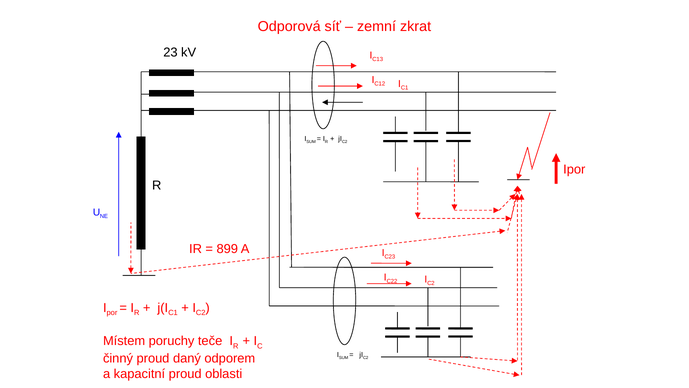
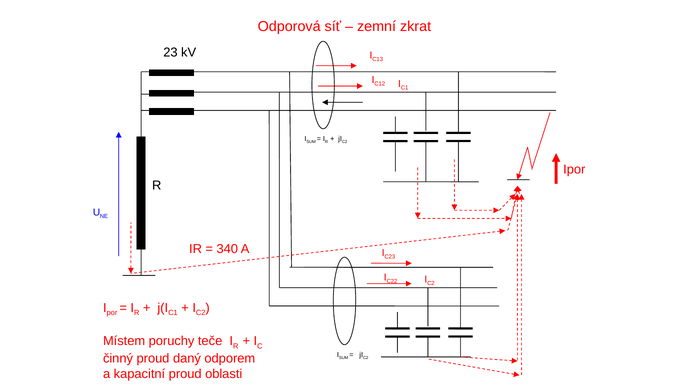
899: 899 -> 340 (227, 249)
